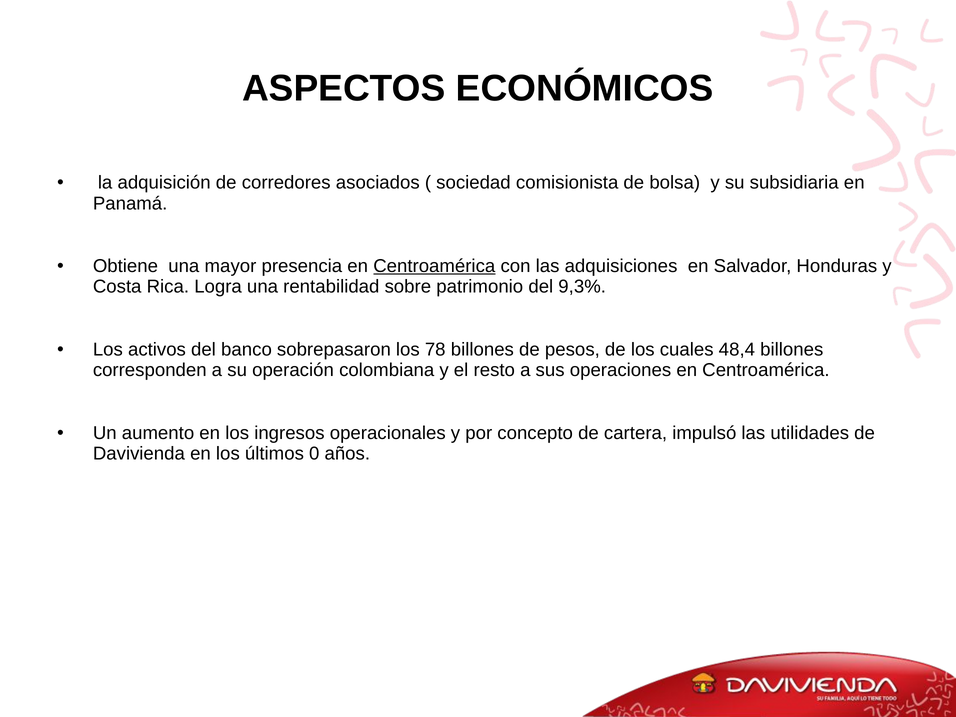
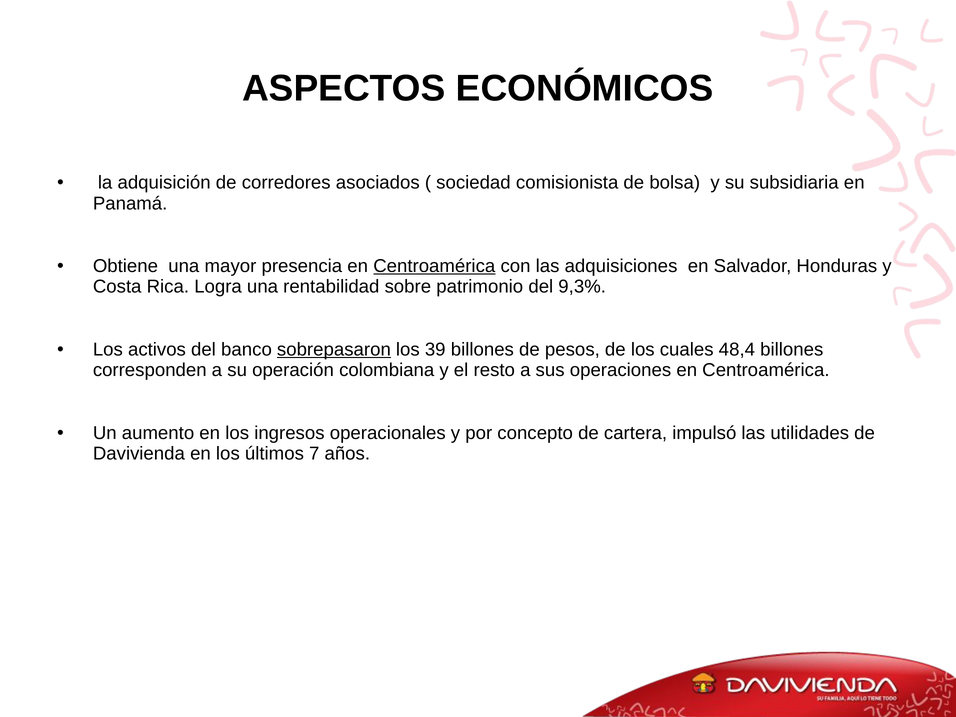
sobrepasaron underline: none -> present (334, 350)
78: 78 -> 39 (435, 350)
0: 0 -> 7 (314, 454)
